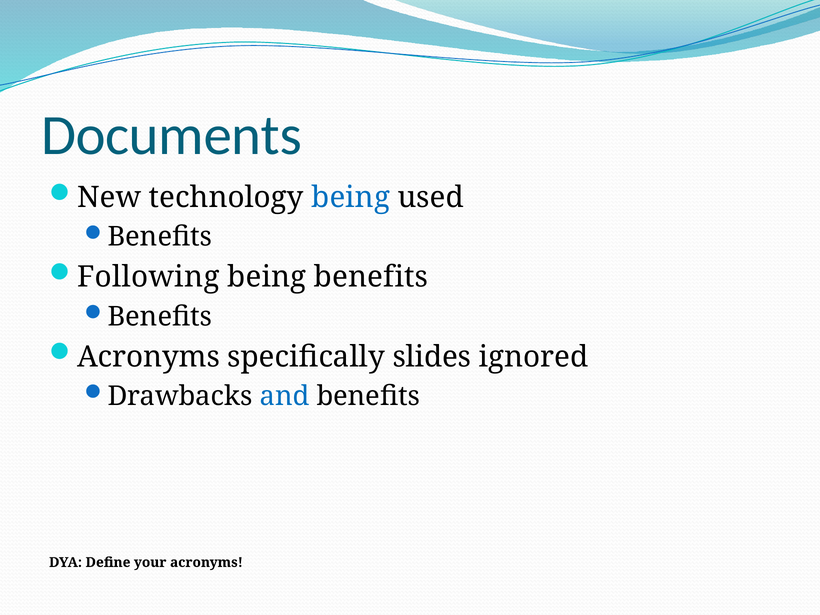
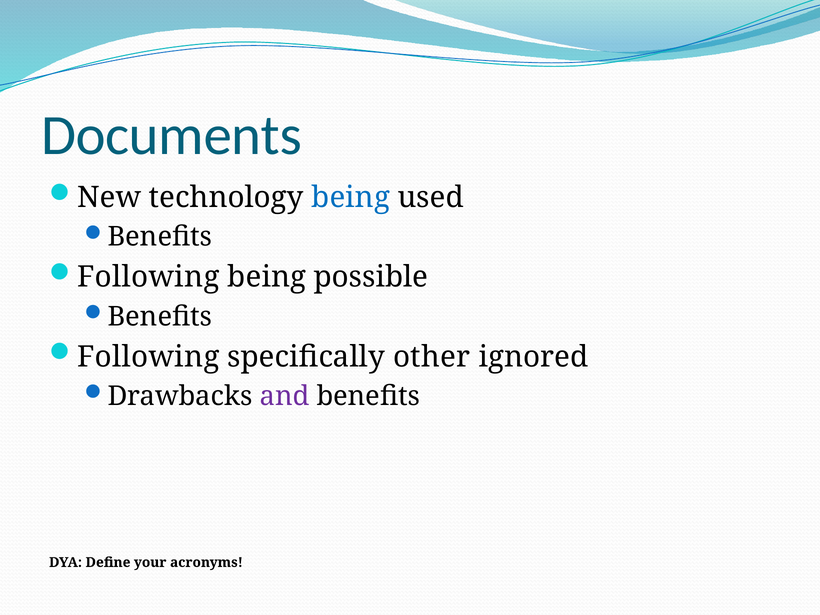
being benefits: benefits -> possible (371, 277)
Acronyms: Acronyms -> Following (148, 357)
slides: slides -> other (432, 357)
and colour: blue -> purple (285, 396)
